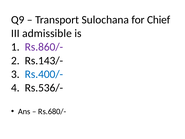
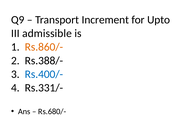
Sulochana: Sulochana -> Increment (105, 20)
Chief: Chief -> Upto (159, 20)
Rs.860/- colour: purple -> orange (44, 47)
Rs.143/-: Rs.143/- -> Rs.388/- (44, 60)
Rs.536/-: Rs.536/- -> Rs.331/- (44, 88)
